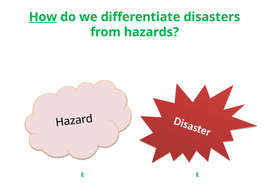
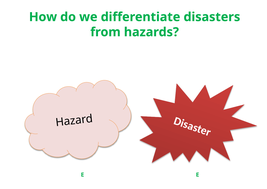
How underline: present -> none (43, 17)
